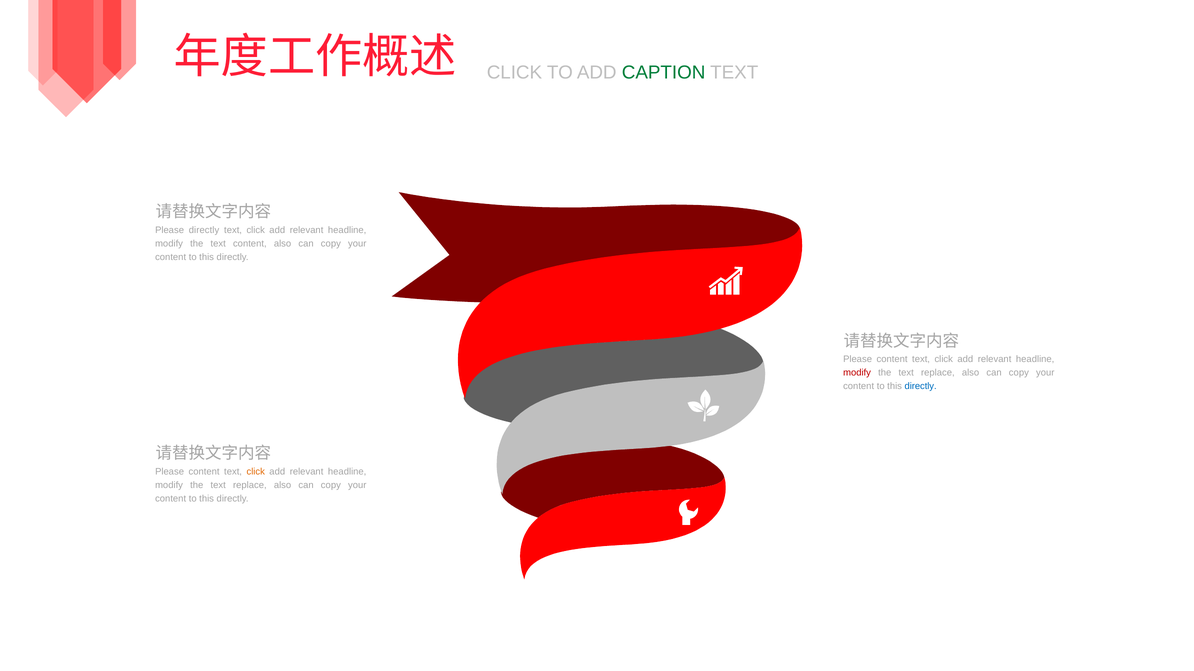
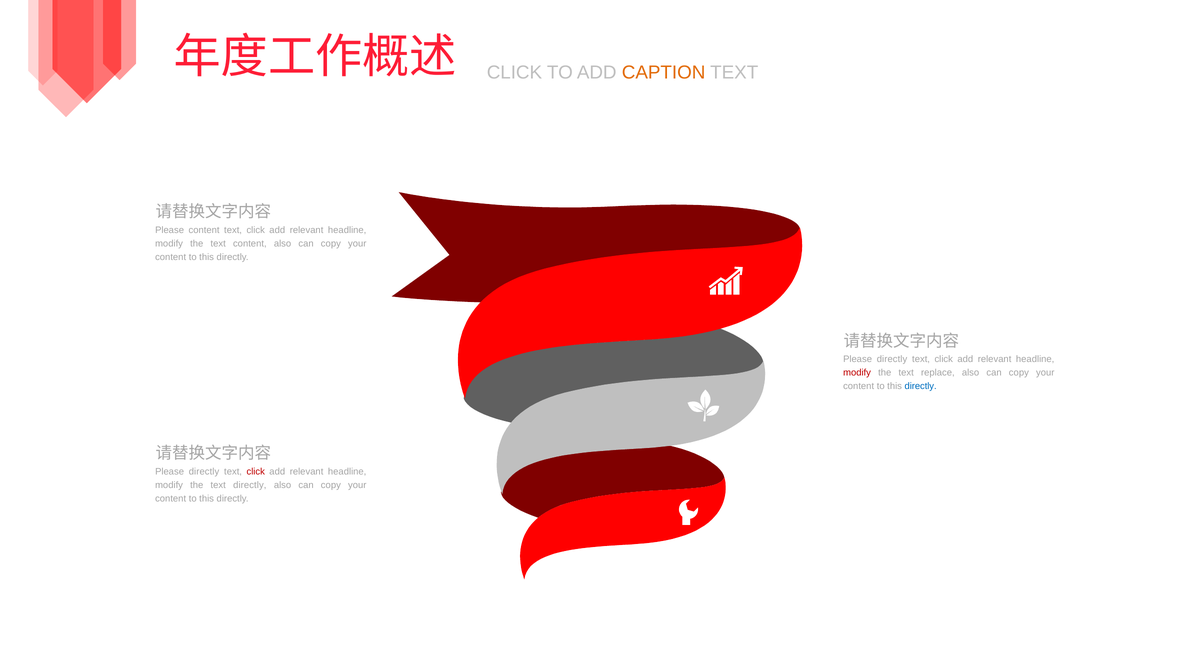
CAPTION colour: green -> orange (664, 73)
Please directly: directly -> content (204, 230)
content: content -> directly (892, 360)
content: content -> directly (204, 472)
click colour: orange -> red (256, 472)
replace: replace -> directly (250, 486)
